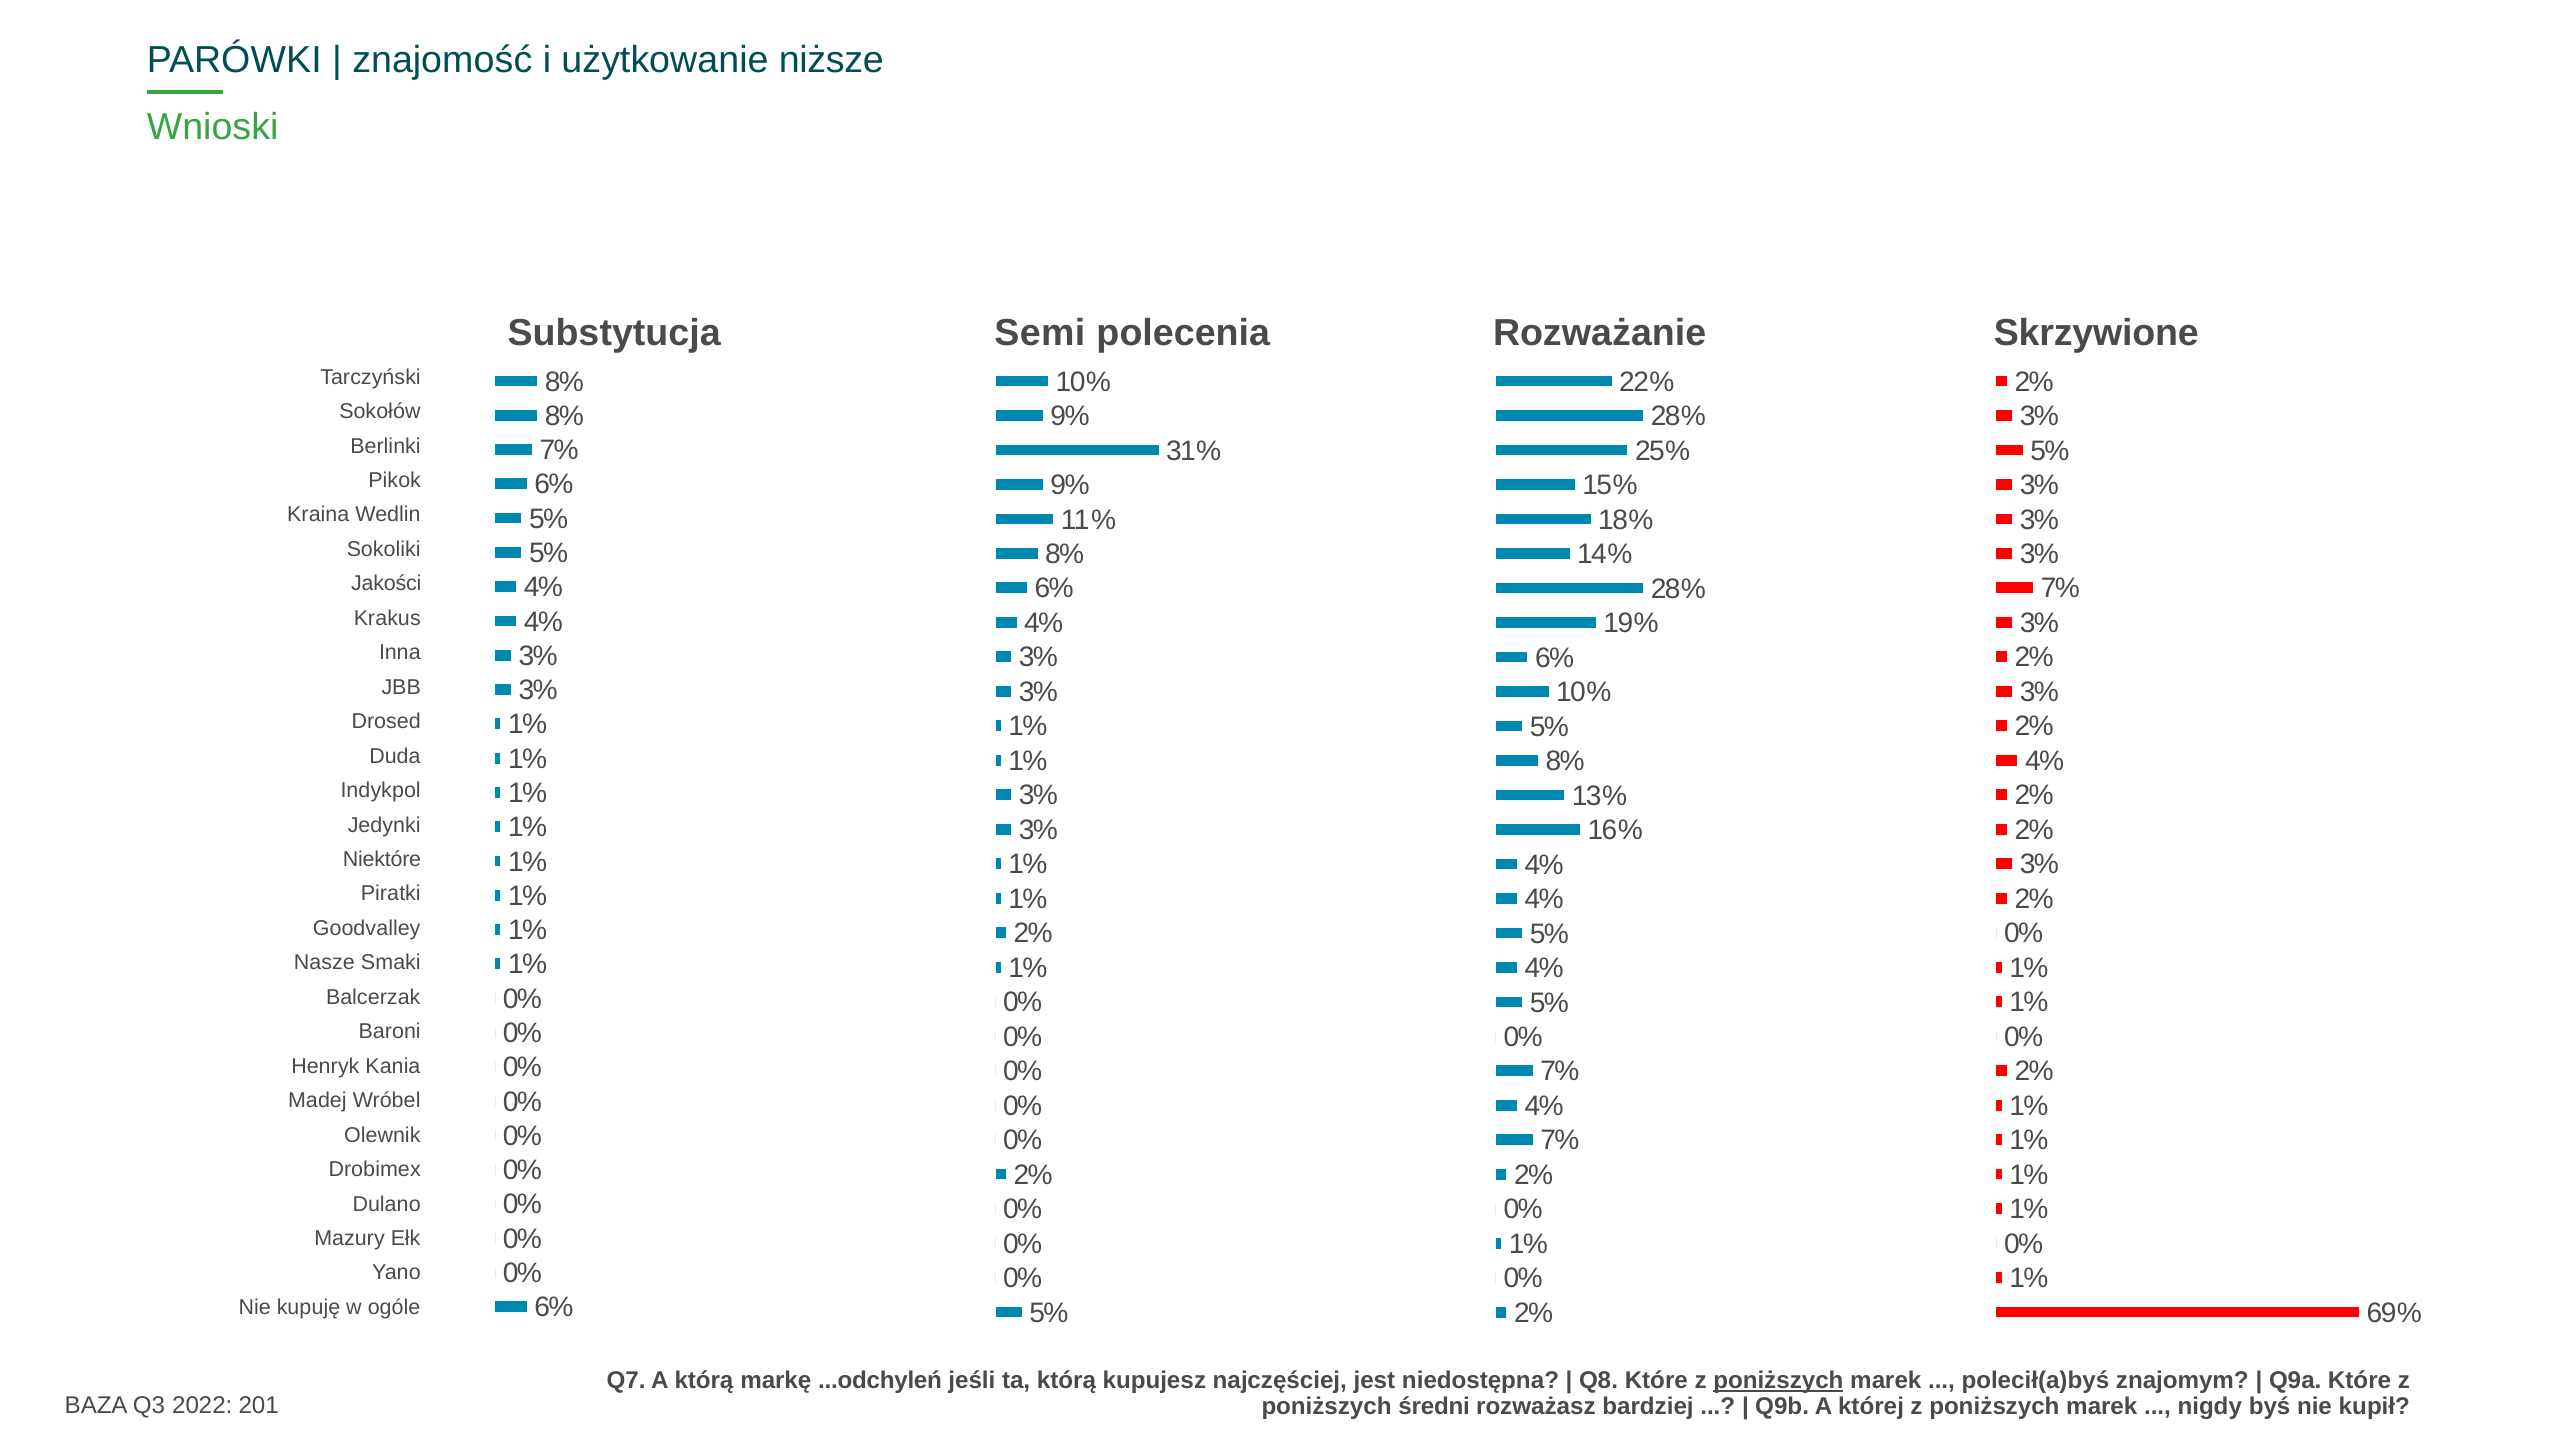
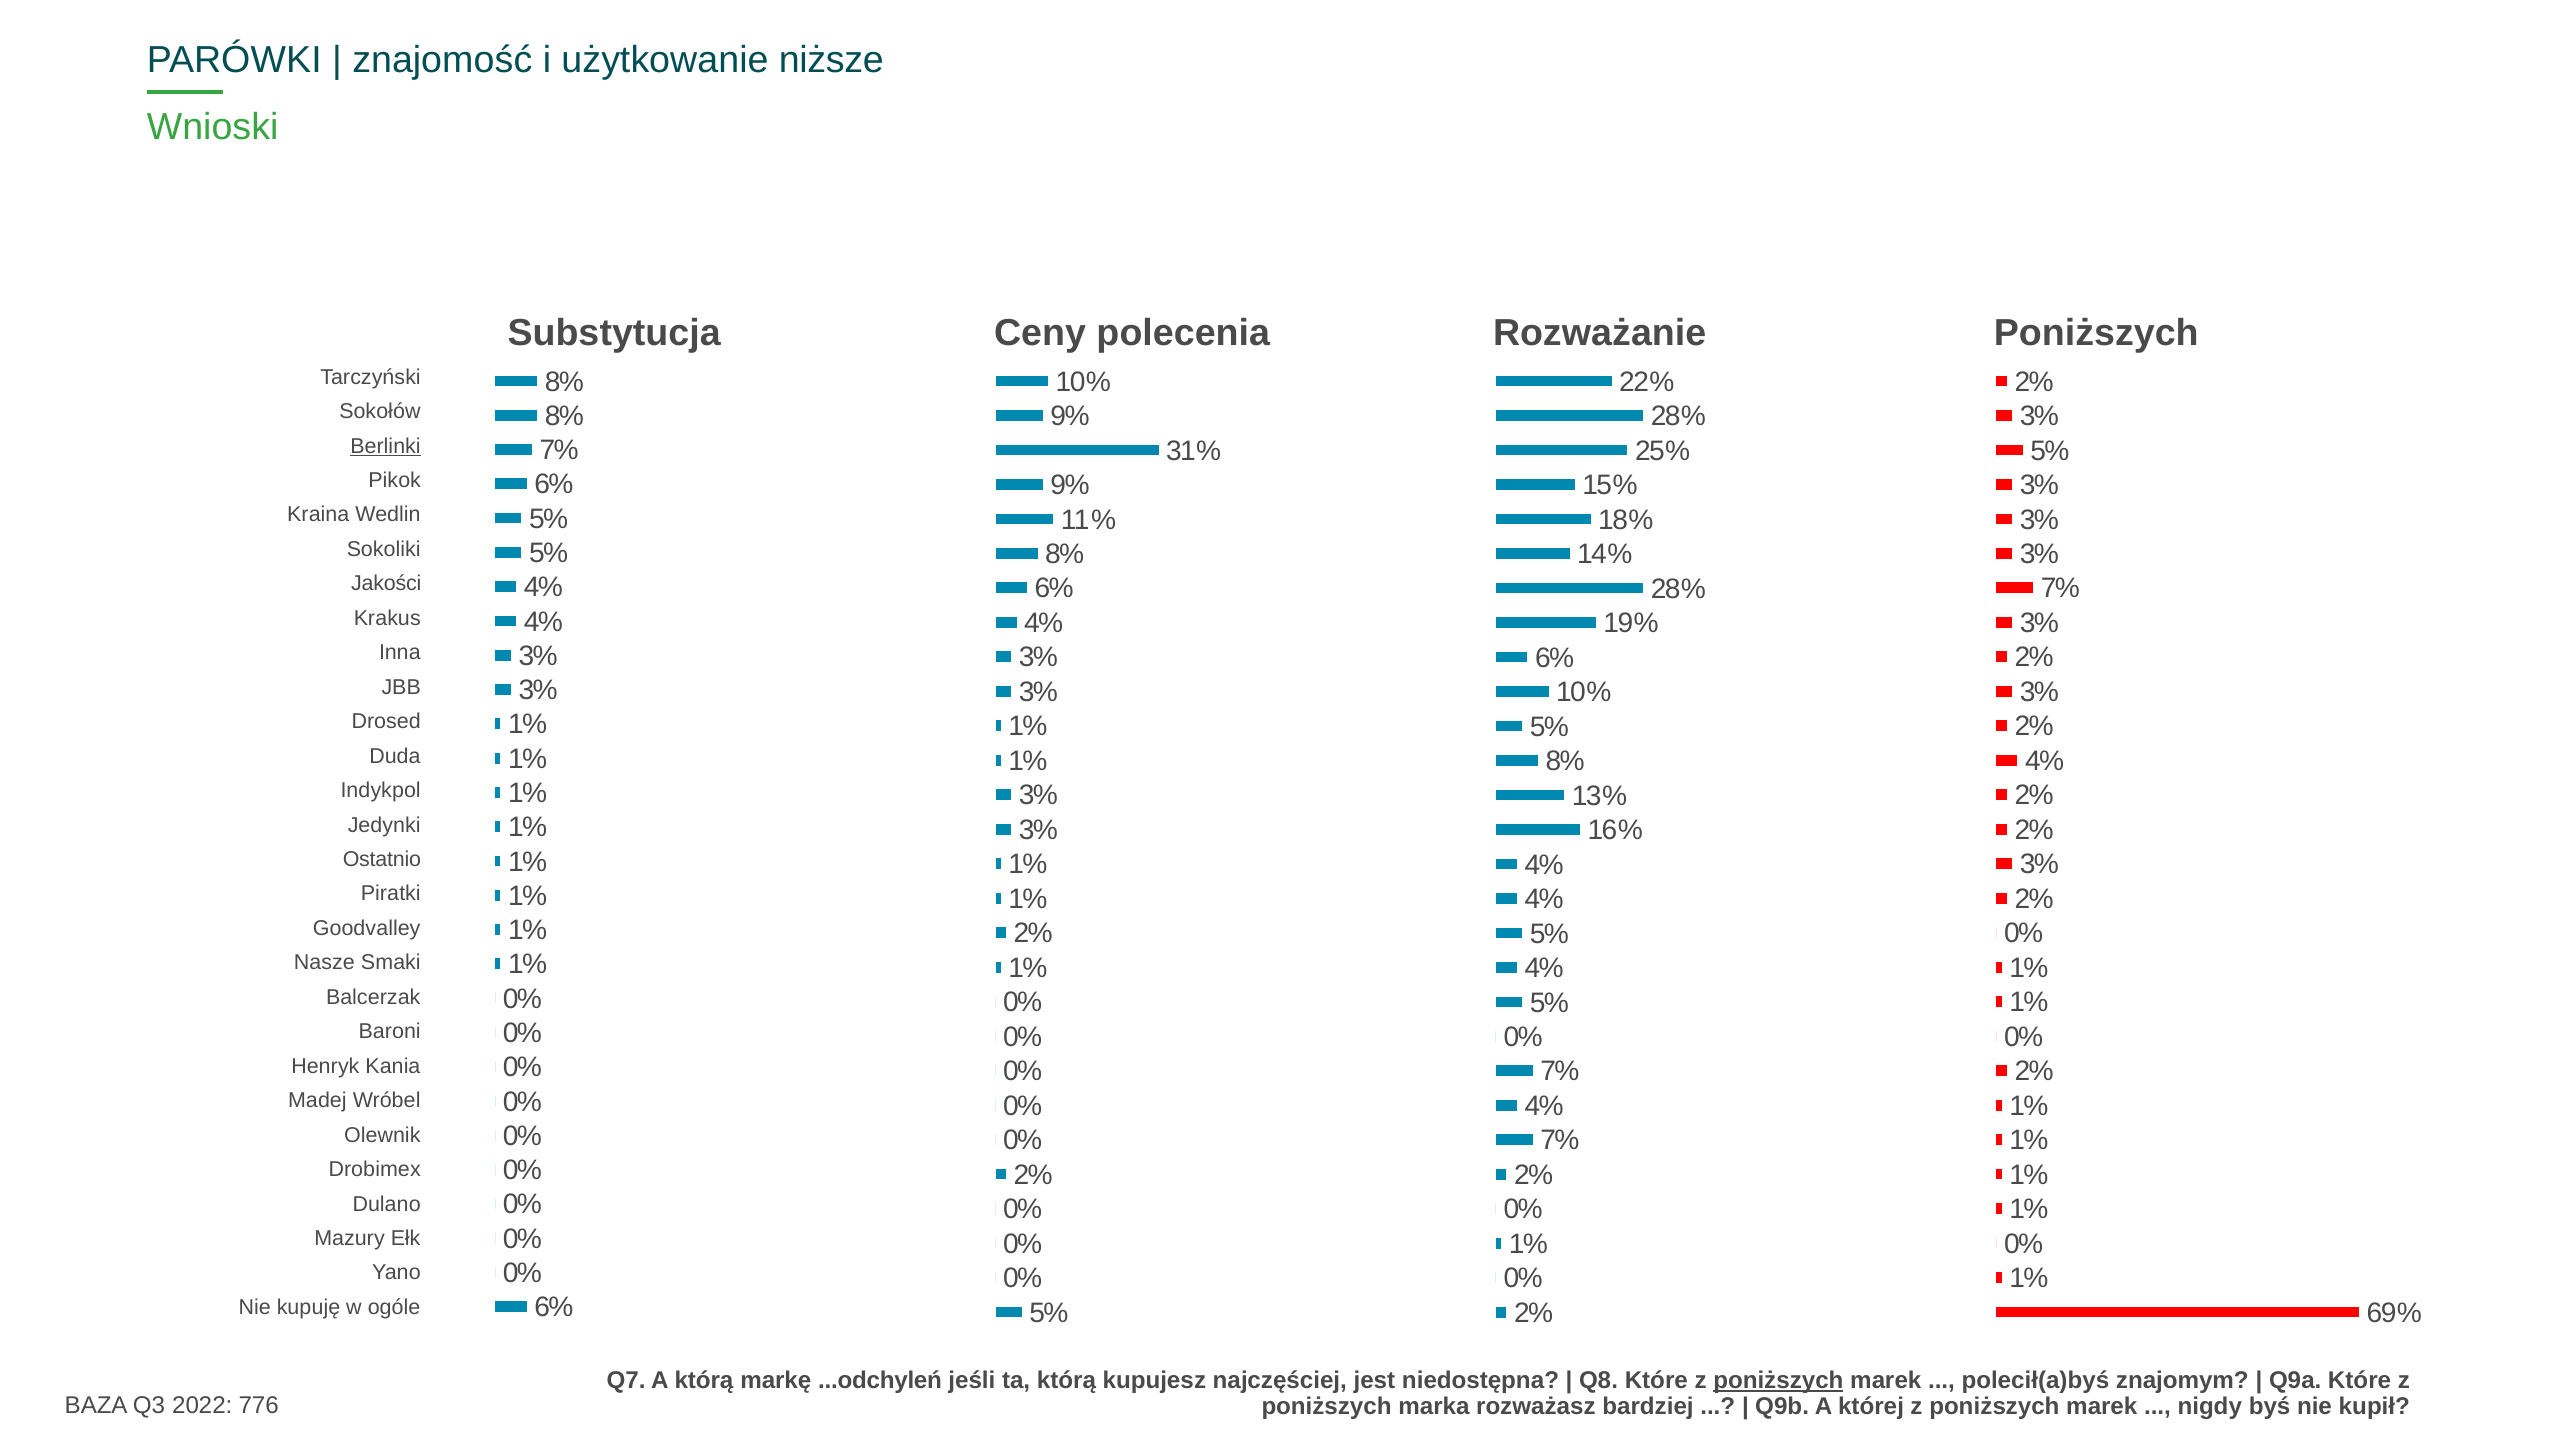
Semi: Semi -> Ceny (1040, 333)
Rozważanie Skrzywione: Skrzywione -> Poniższych (2096, 333)
Berlinki underline: none -> present (386, 446)
Niektóre: Niektóre -> Ostatnio (382, 859)
201: 201 -> 776 (259, 1406)
średni: średni -> marka (1434, 1407)
